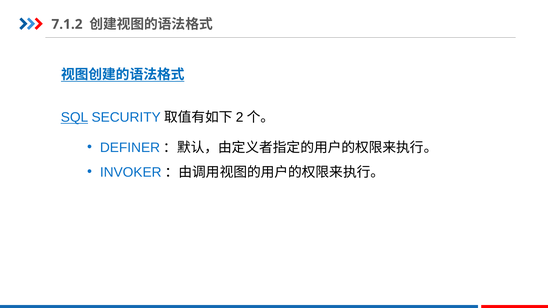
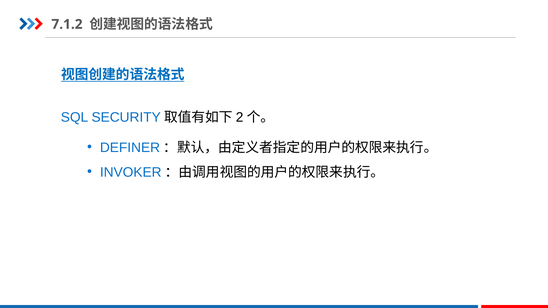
SQL underline: present -> none (74, 118)
